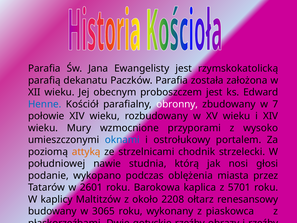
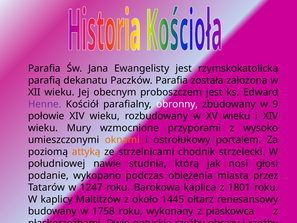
Henne colour: blue -> purple (45, 104)
7: 7 -> 9 (275, 104)
oknami colour: blue -> orange (122, 140)
2601: 2601 -> 1247 (91, 187)
5701: 5701 -> 1801 (239, 187)
2208: 2208 -> 1445 (173, 199)
3065: 3065 -> 1758 (103, 211)
